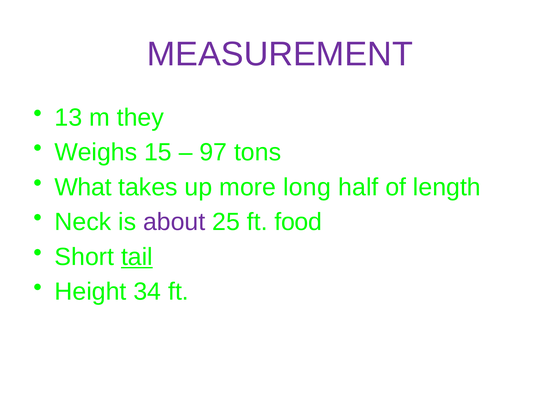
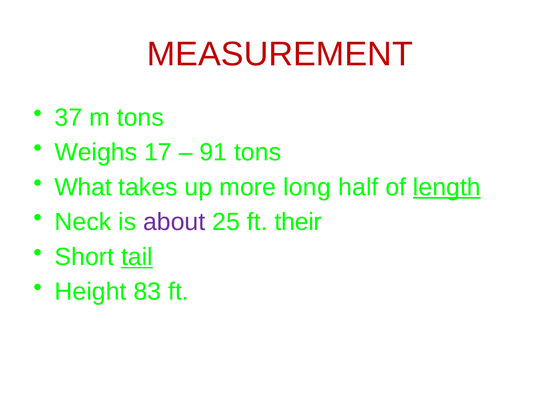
MEASUREMENT colour: purple -> red (280, 54)
13: 13 -> 37 (68, 117)
m they: they -> tons (140, 117)
15: 15 -> 17 (158, 152)
97: 97 -> 91 (213, 152)
length underline: none -> present (447, 187)
food: food -> their (298, 222)
34: 34 -> 83 (147, 292)
